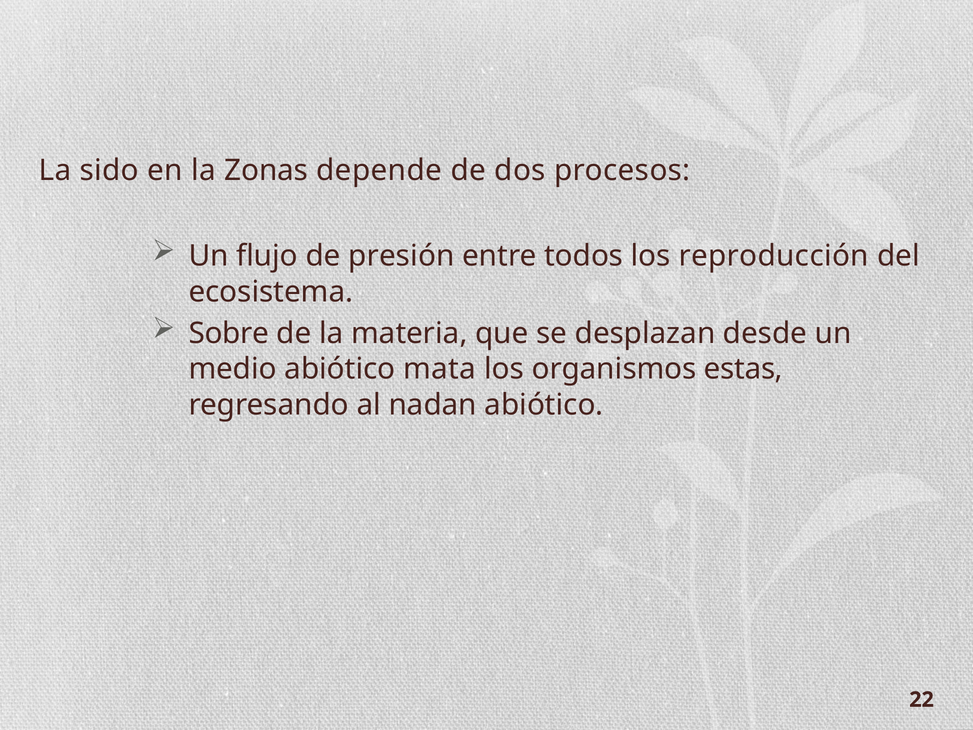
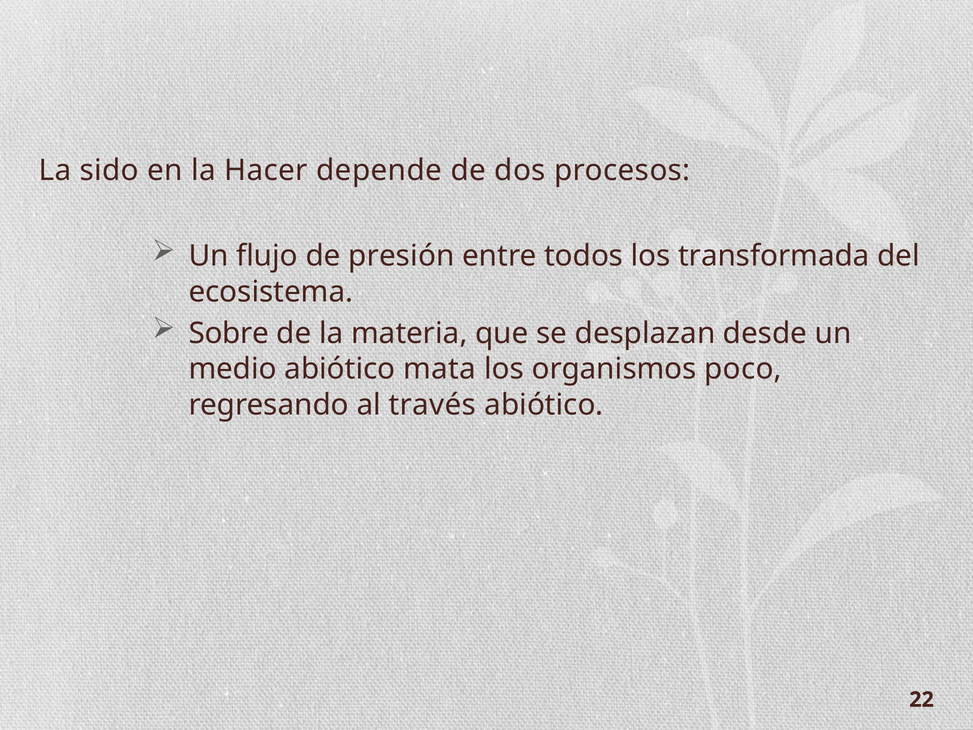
Zonas: Zonas -> Hacer (266, 171)
reproducción: reproducción -> transformada (774, 256)
estas: estas -> poco (743, 369)
nadan: nadan -> través (433, 405)
